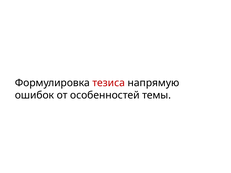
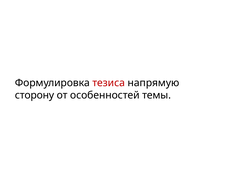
ошибок: ошибок -> сторону (35, 95)
